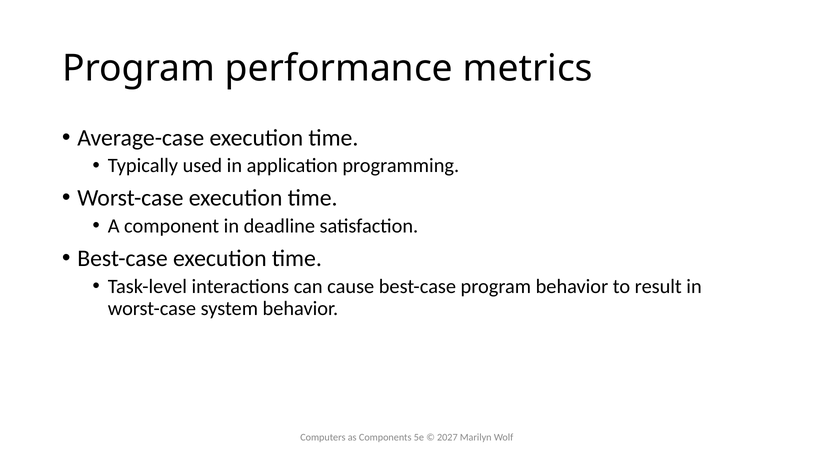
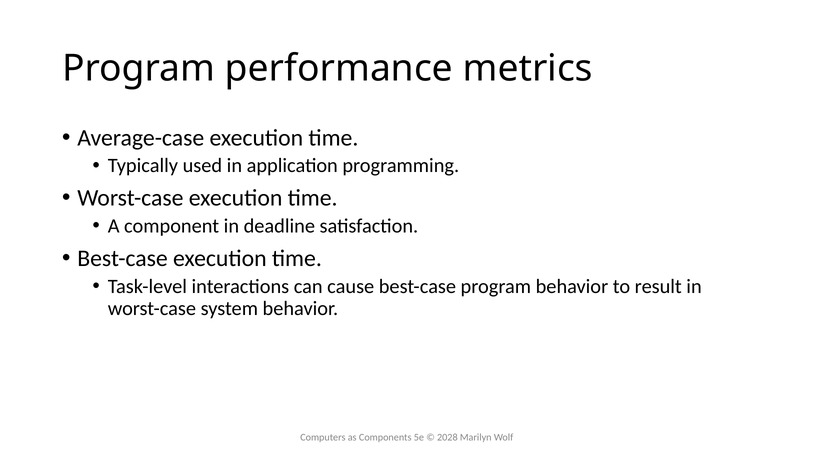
2027: 2027 -> 2028 (447, 437)
